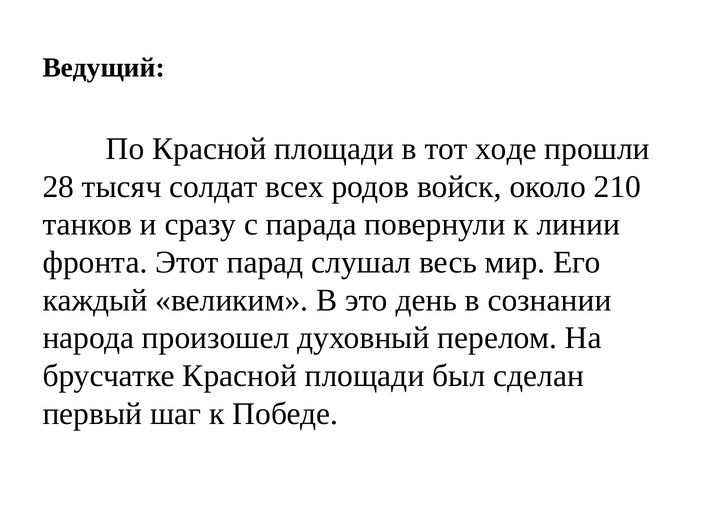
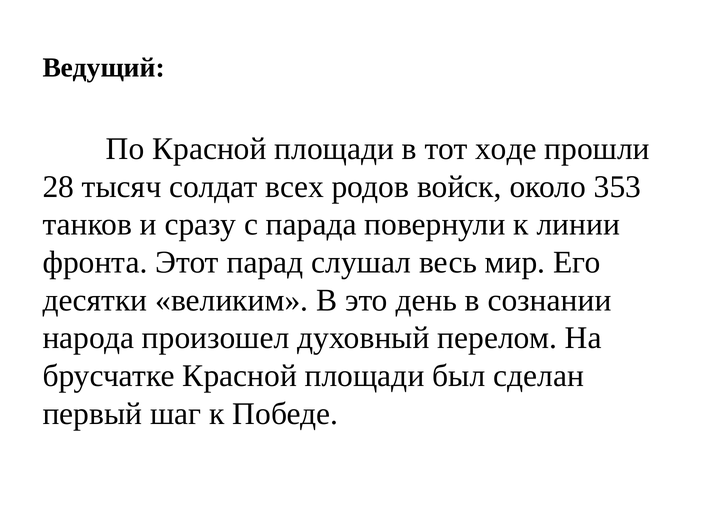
210: 210 -> 353 (618, 187)
каждый: каждый -> десятки (95, 300)
